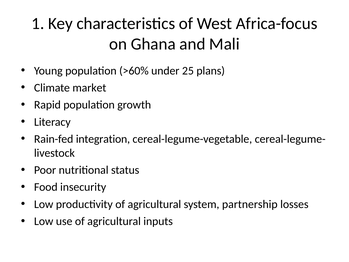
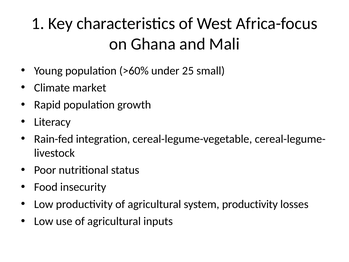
plans: plans -> small (211, 71)
system partnership: partnership -> productivity (250, 204)
